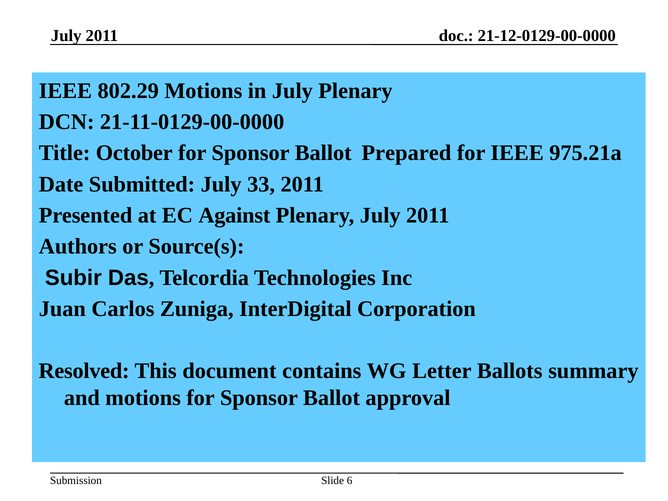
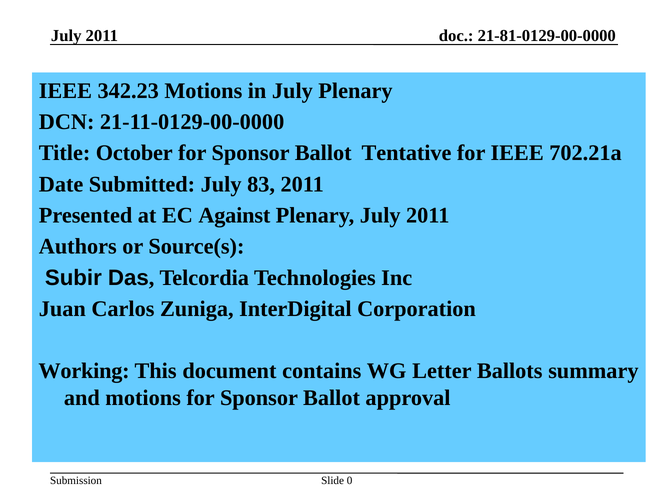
21-12-0129-00-0000: 21-12-0129-00-0000 -> 21-81-0129-00-0000 (547, 36)
802.29: 802.29 -> 342.23 (128, 91)
Prepared: Prepared -> Tentative (407, 153)
975.21a: 975.21a -> 702.21a (585, 153)
33: 33 -> 83 (261, 184)
Resolved: Resolved -> Working (84, 371)
6: 6 -> 0 (350, 480)
